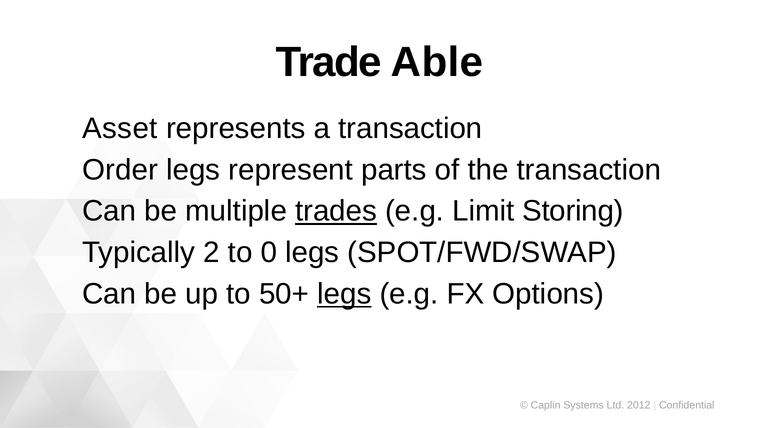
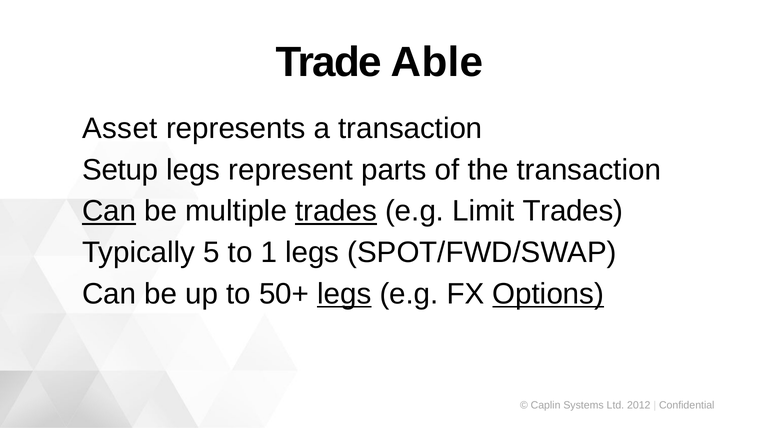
Order: Order -> Setup (120, 170)
Can underline: none -> present (109, 211)
Limit Storing: Storing -> Trades (573, 211)
2: 2 -> 5 (212, 252)
0: 0 -> 1 (269, 252)
Options underline: none -> present (548, 294)
